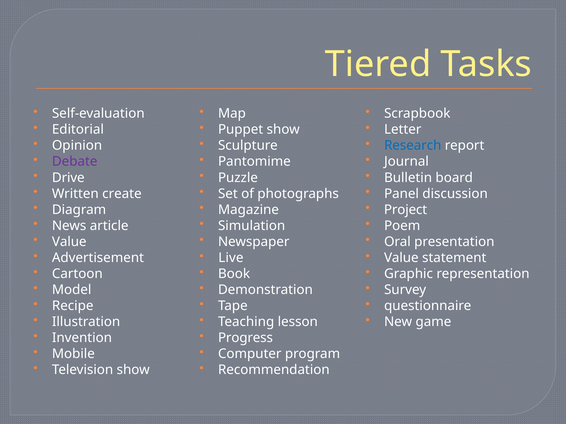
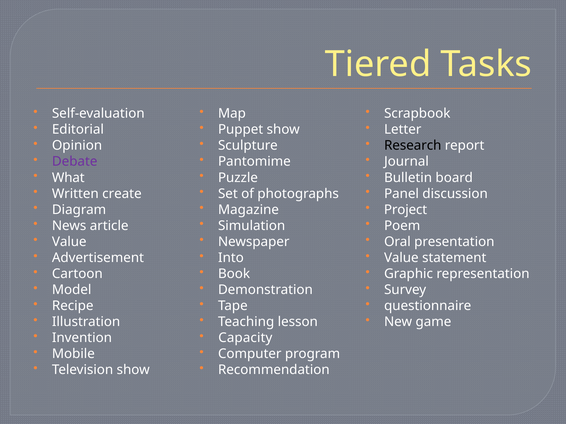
Research colour: blue -> black (413, 146)
Drive: Drive -> What (68, 178)
Live: Live -> Into (231, 258)
Progress: Progress -> Capacity (245, 338)
